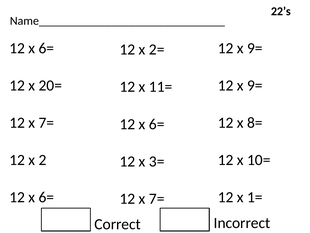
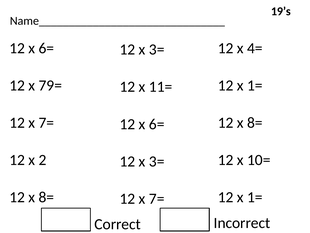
22’s: 22’s -> 19’s (281, 11)
9=: 9= -> 4= (255, 48)
2=: 2= -> 3= (157, 49)
20=: 20= -> 79= (50, 85)
9=: 9= -> 1= (255, 85)
6=: 6= -> 8= (46, 197)
